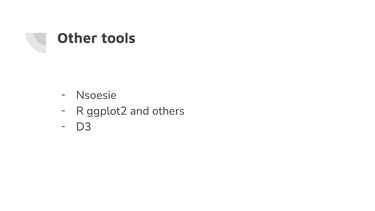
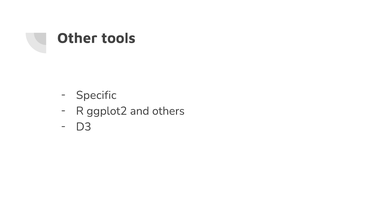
Nsoesie: Nsoesie -> Specific (96, 95)
